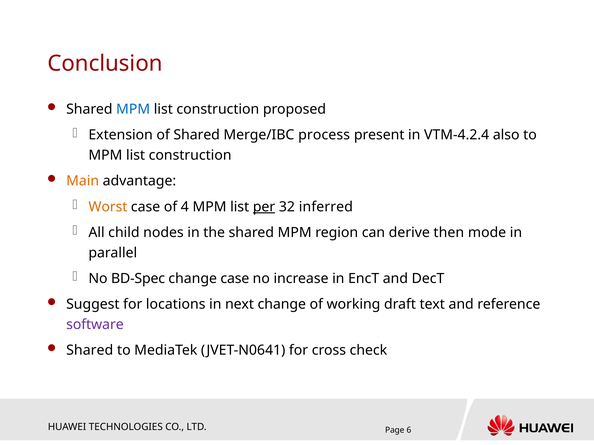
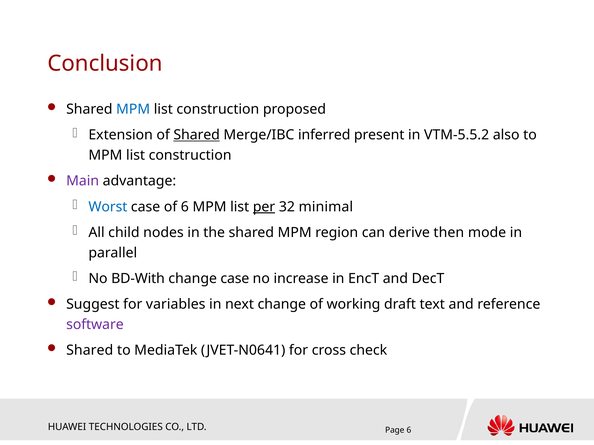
Shared underline: none -> present (197, 135)
process: process -> inferred (324, 135)
VTM-4.2.4: VTM-4.2.4 -> VTM-5.5.2 (457, 135)
Main colour: orange -> purple (83, 181)
Worst colour: orange -> blue (108, 207)
of 4: 4 -> 6 (185, 207)
inferred: inferred -> minimal (326, 207)
BD-Spec: BD-Spec -> BD-With (138, 279)
locations: locations -> variables (176, 305)
